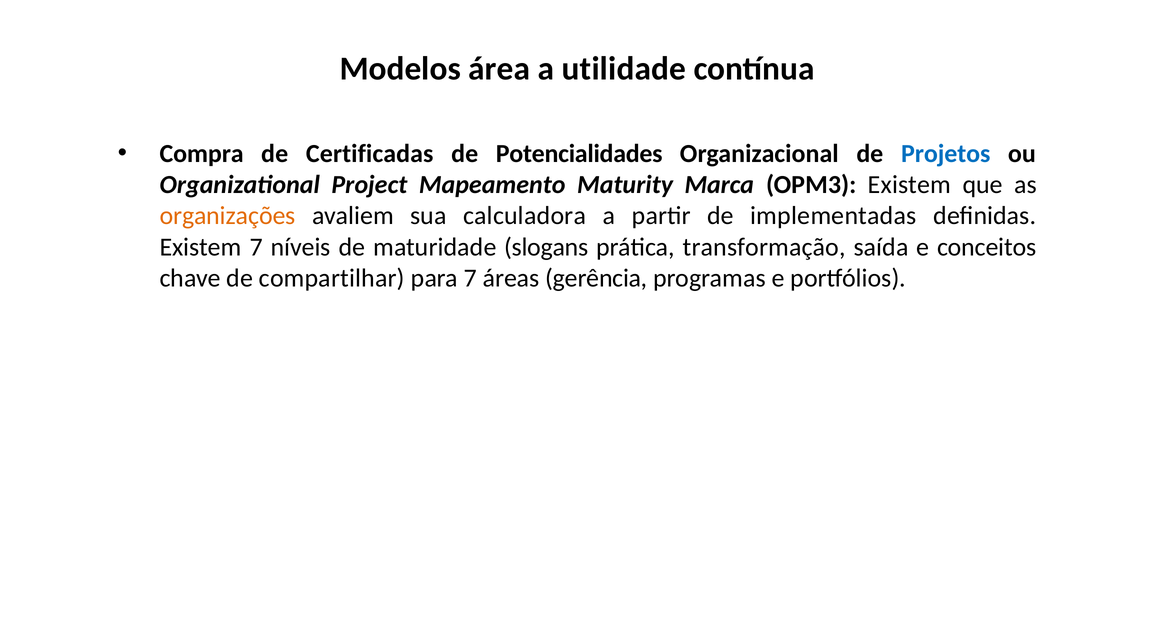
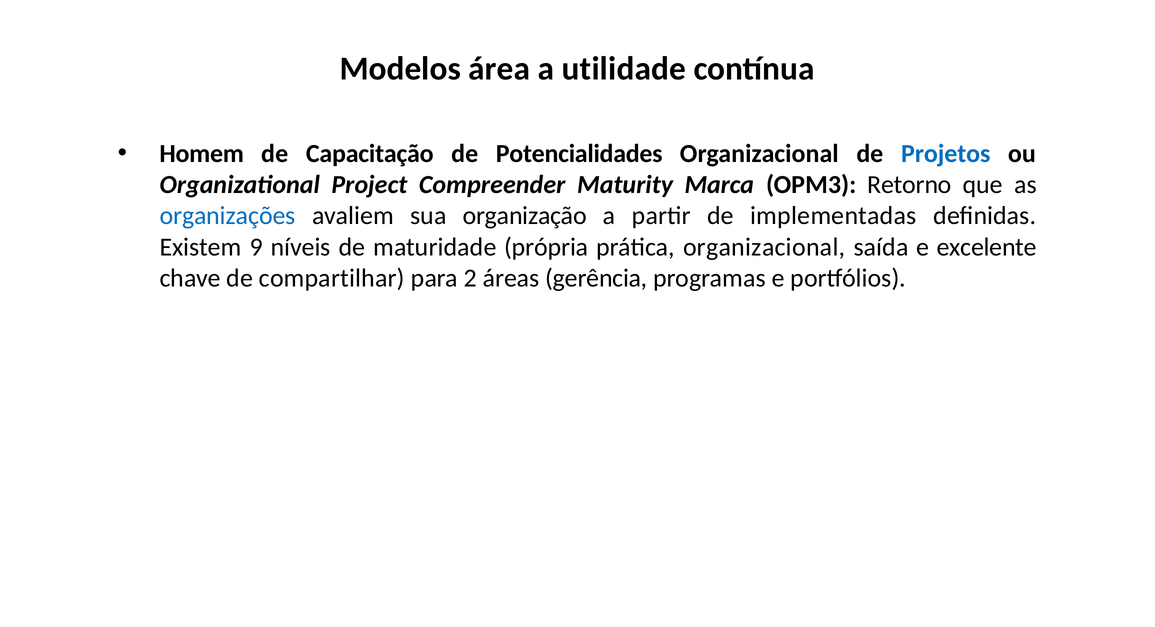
Compra: Compra -> Homem (202, 153)
Certificadas: Certificadas -> Capacitação (370, 153)
Mapeamento: Mapeamento -> Compreender (492, 184)
OPM3 Existem: Existem -> Retorno (910, 184)
organizações colour: orange -> blue (228, 216)
calculadora: calculadora -> organização (525, 216)
Existem 7: 7 -> 9 (256, 247)
slogans: slogans -> própria (546, 247)
prática transformação: transformação -> organizacional (764, 247)
conceitos: conceitos -> excelente (987, 247)
para 7: 7 -> 2 (470, 278)
